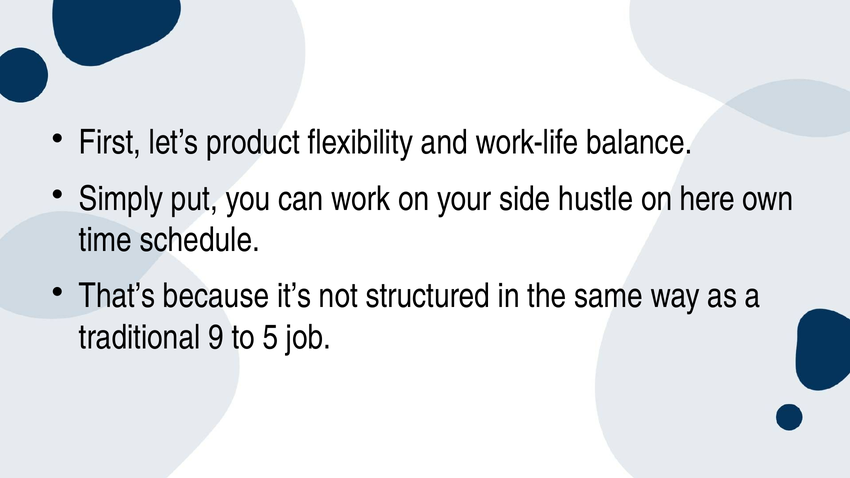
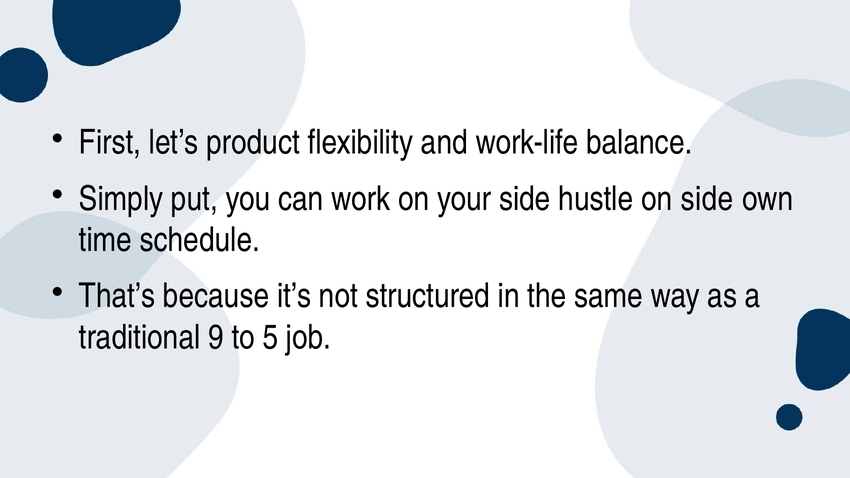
on here: here -> side (707, 199)
